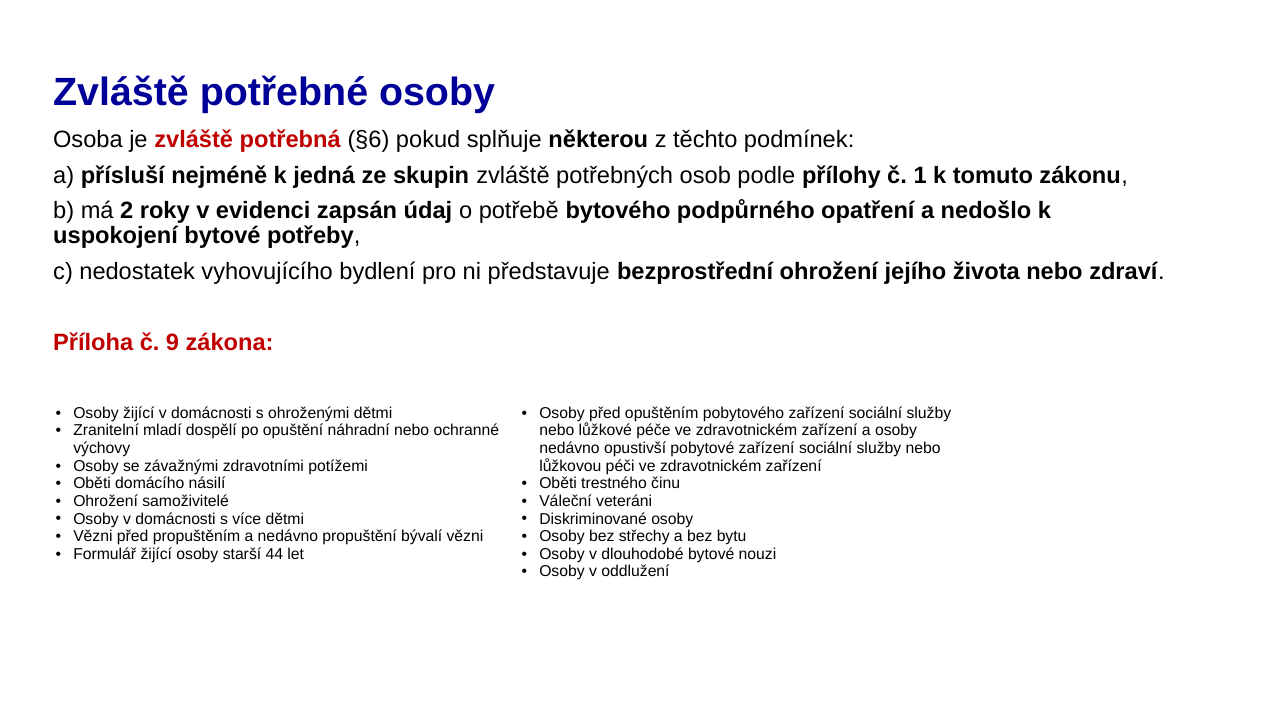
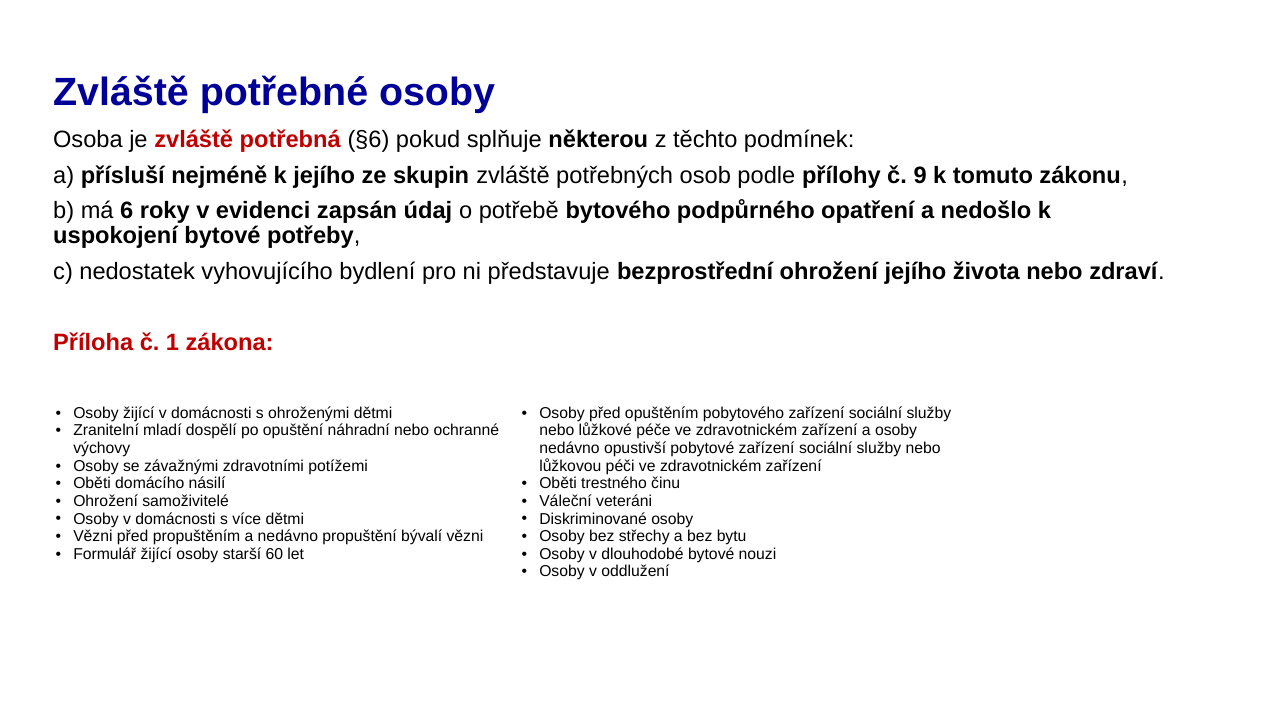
k jedná: jedná -> jejího (324, 175)
1: 1 -> 9 (920, 175)
2: 2 -> 6 (127, 211)
9: 9 -> 1 (172, 342)
44: 44 -> 60 (274, 554)
